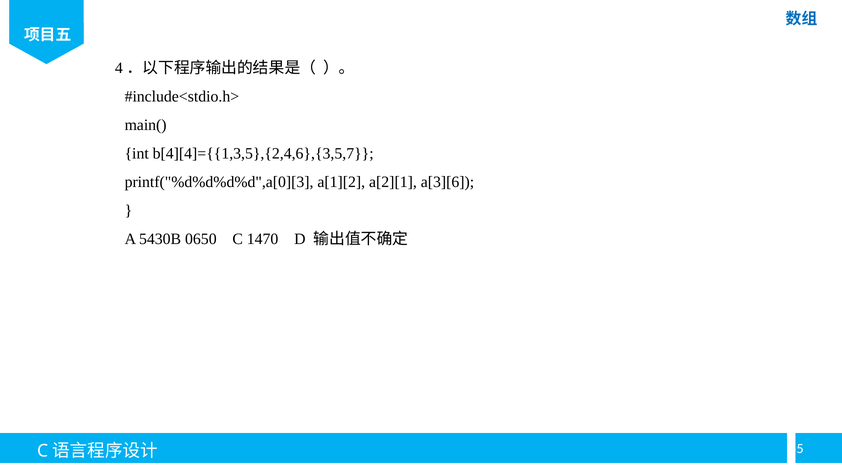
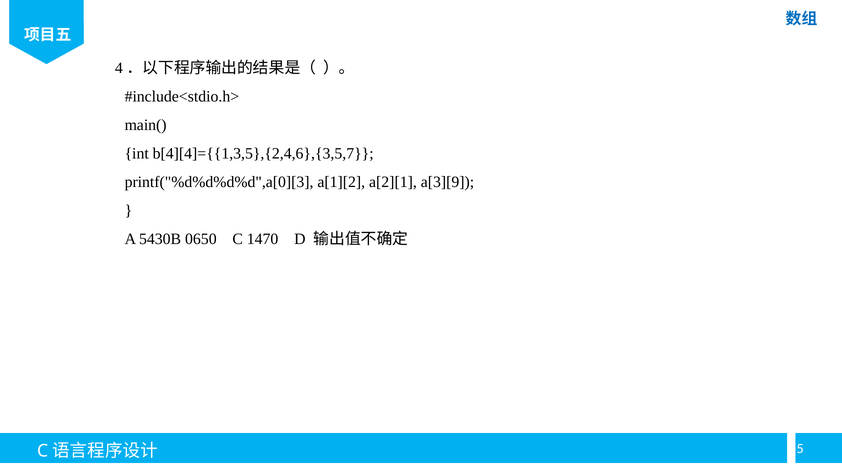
a[3][6: a[3][6 -> a[3][9 (447, 182)
